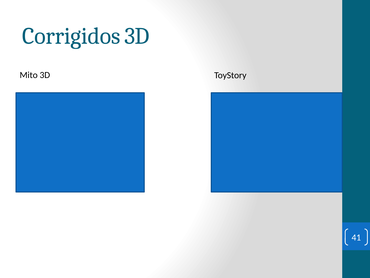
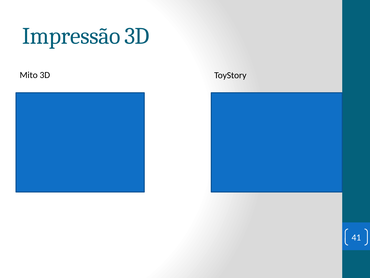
Corrigidos: Corrigidos -> Impressão (71, 36)
